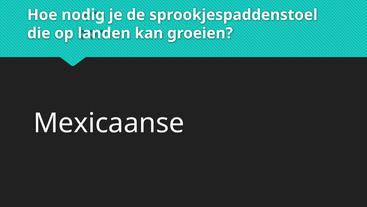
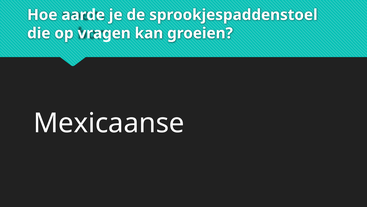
nodig: nodig -> aarde (83, 15)
landen: landen -> vragen (104, 33)
